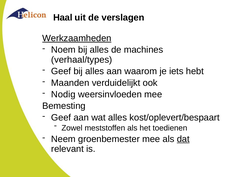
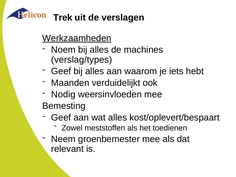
Haal: Haal -> Trek (63, 18)
verhaal/types: verhaal/types -> verslag/types (82, 60)
dat underline: present -> none (183, 139)
